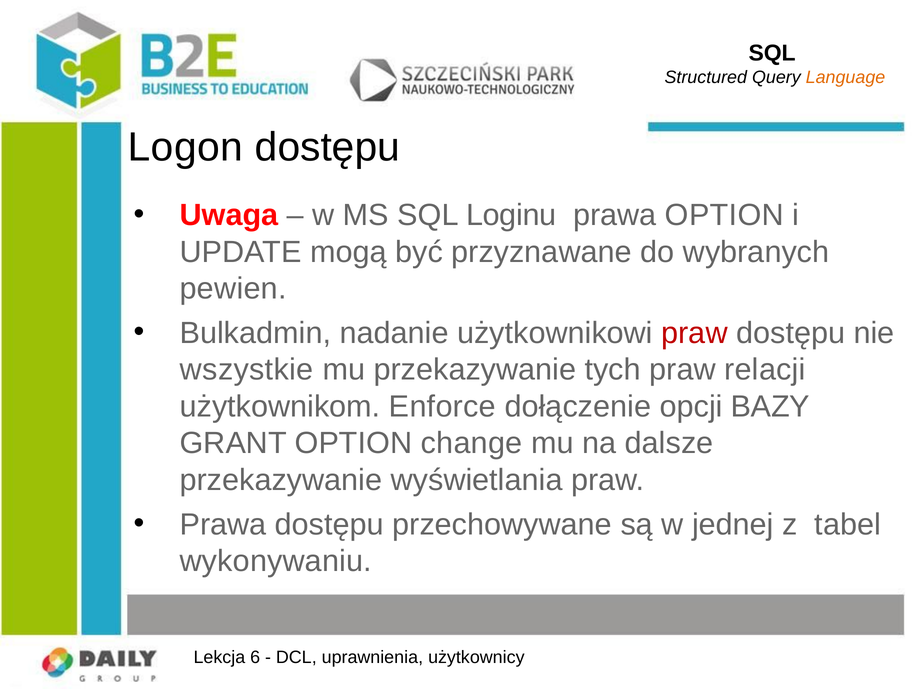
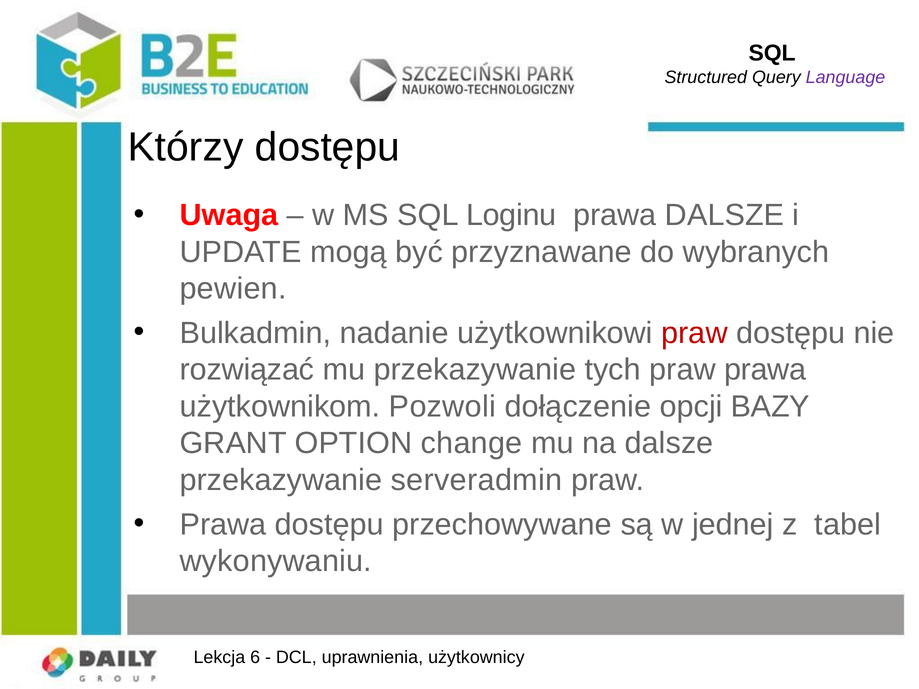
Language colour: orange -> purple (845, 77)
Logon: Logon -> Którzy (186, 147)
prawa OPTION: OPTION -> DALSZE (725, 215)
wszystkie: wszystkie -> rozwiązać (247, 370)
praw relacji: relacji -> prawa (765, 370)
Enforce: Enforce -> Pozwoli (442, 407)
wyświetlania: wyświetlania -> serveradmin (477, 480)
